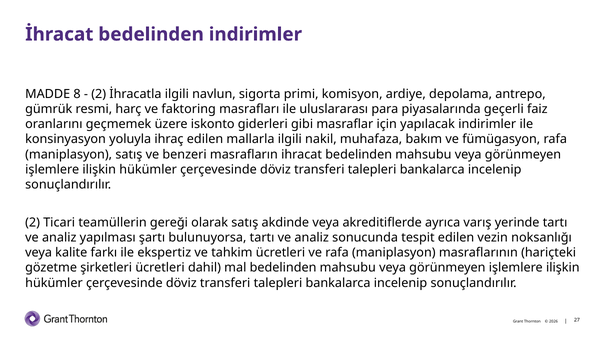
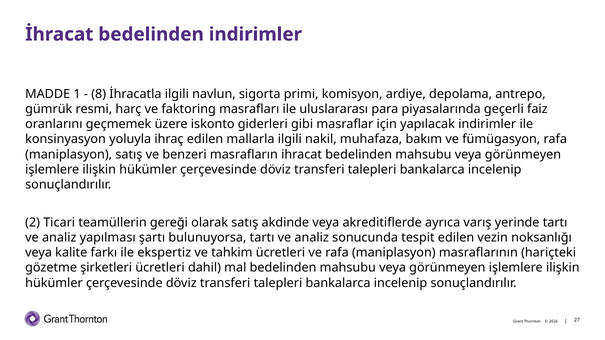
8: 8 -> 1 (77, 94)
2: 2 -> 8 (99, 94)
